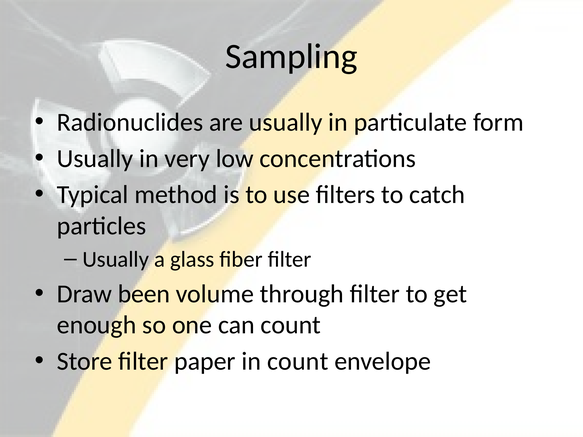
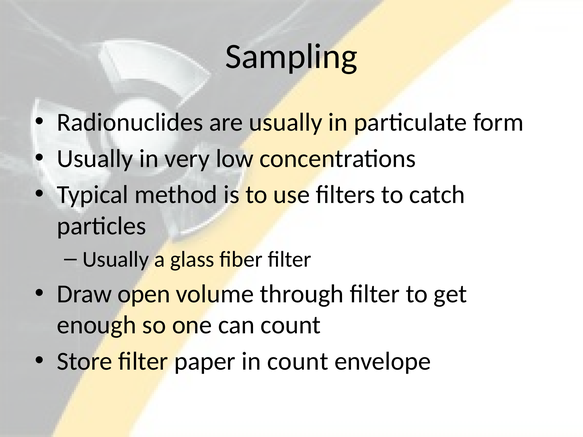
been: been -> open (144, 294)
